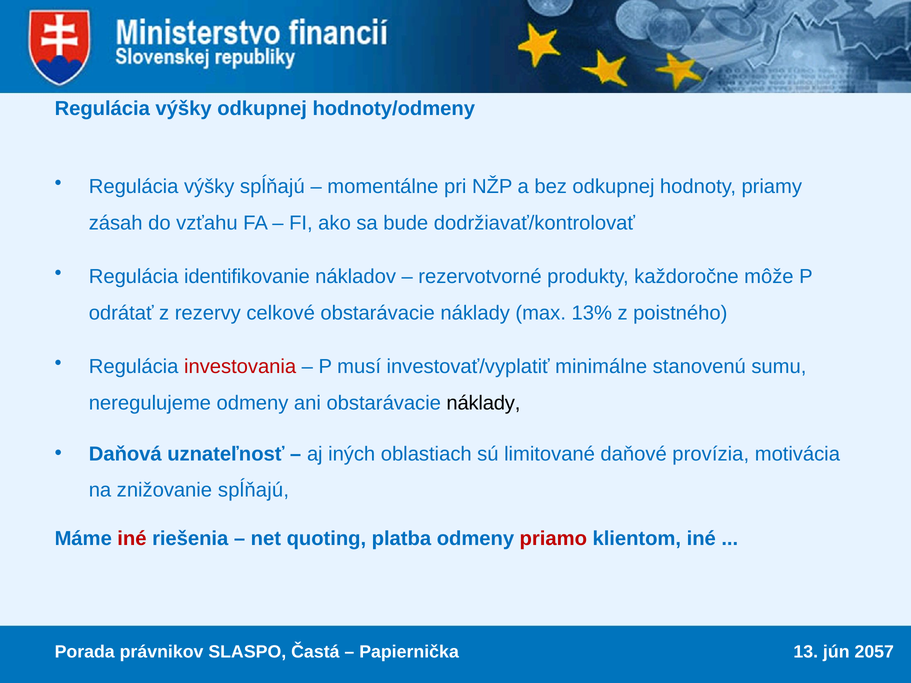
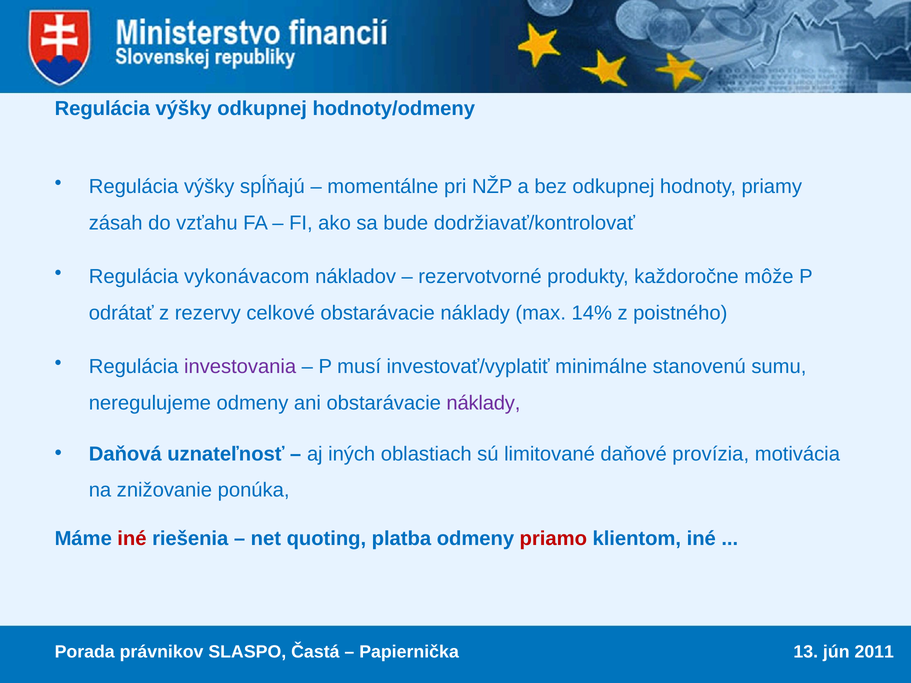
identifikovanie: identifikovanie -> vykonávacom (247, 277)
13%: 13% -> 14% (592, 313)
investovania colour: red -> purple (240, 367)
náklady colour: black -> purple (483, 403)
znižovanie spĺňajú: spĺňajú -> ponúka (254, 490)
2057: 2057 -> 2011 (874, 652)
